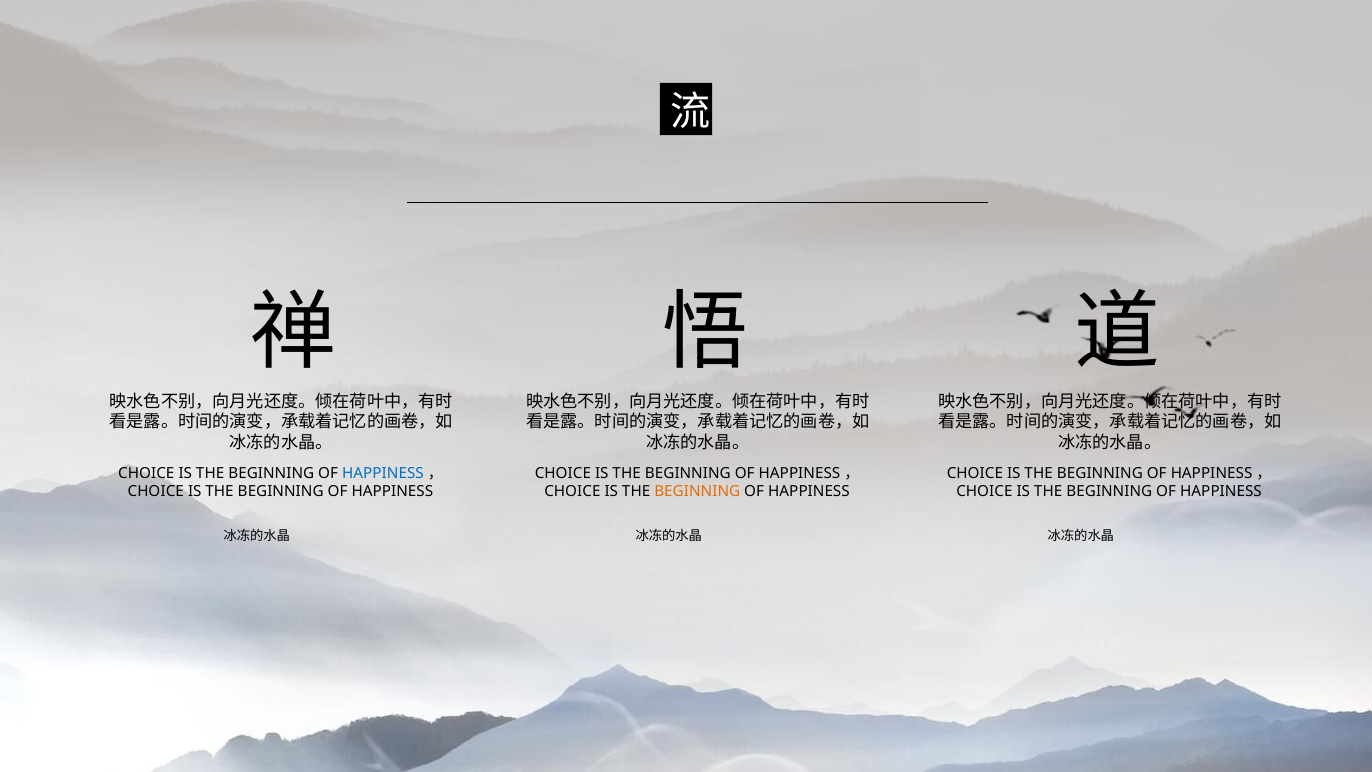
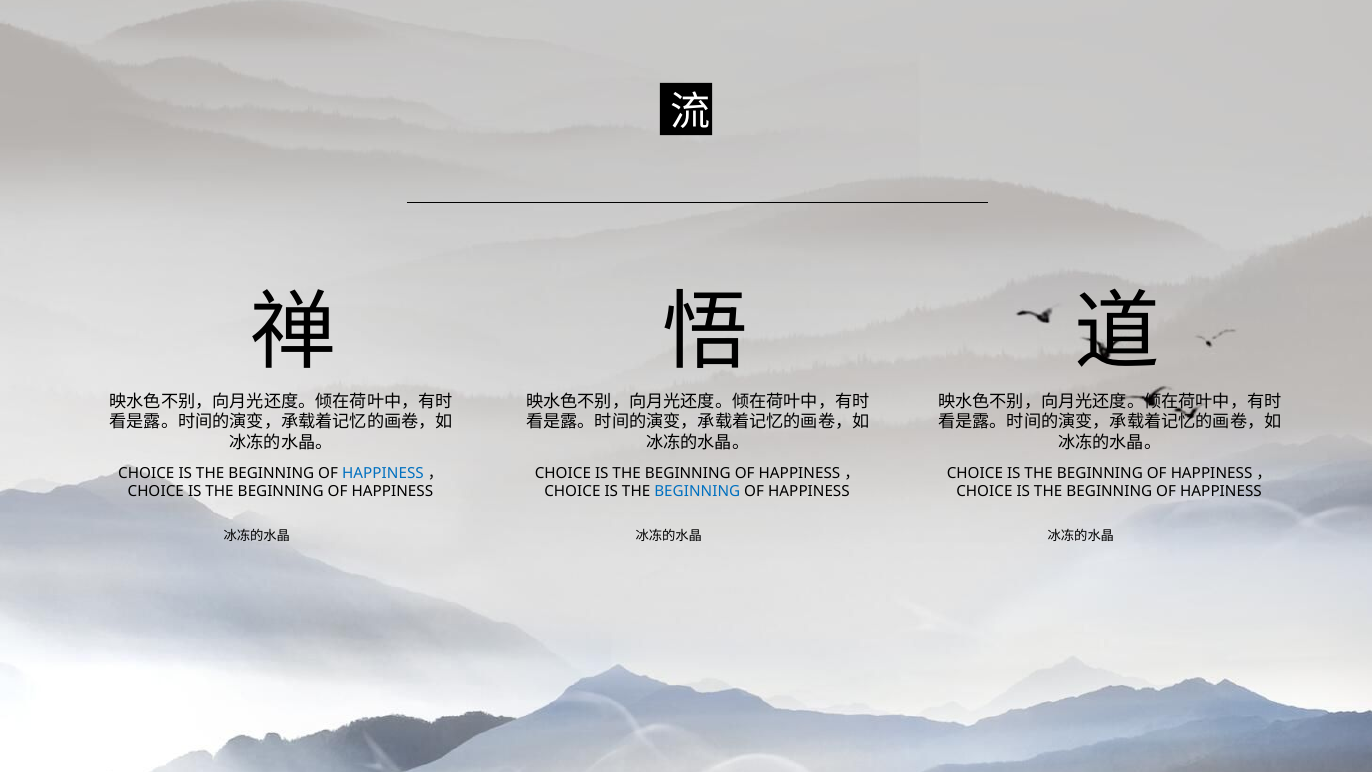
BEGINNING colour: orange -> blue (697, 492)
